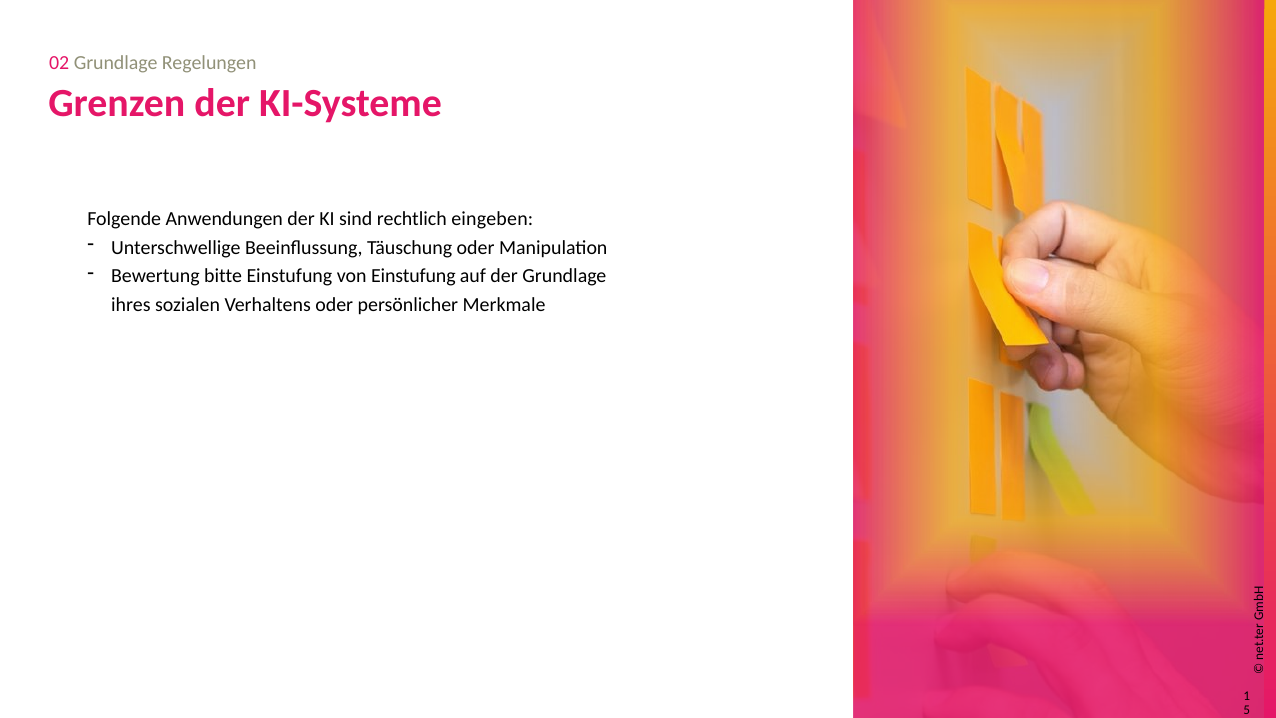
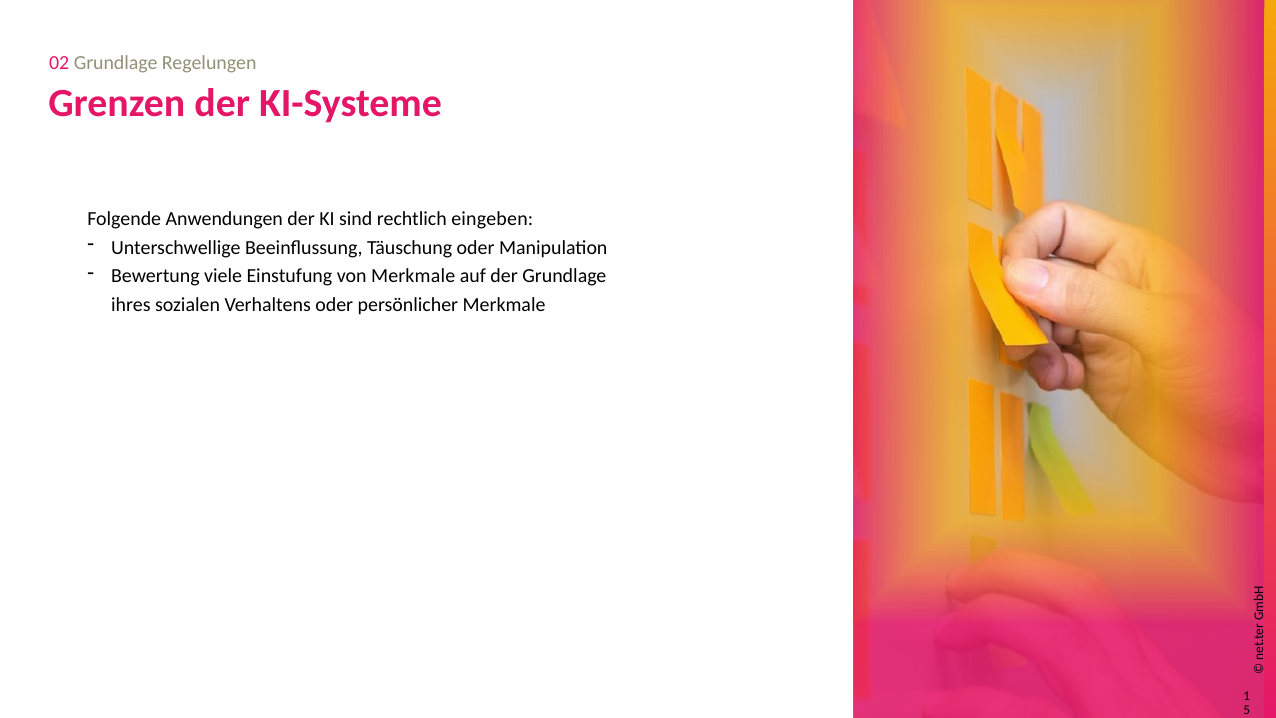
bitte: bitte -> viele (223, 276)
von Einstufung: Einstufung -> Merkmale (413, 276)
